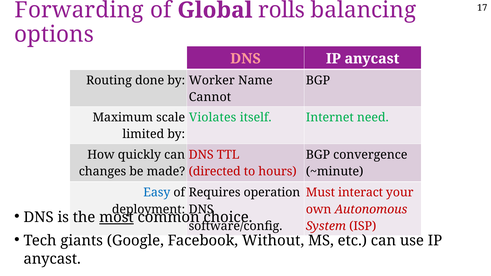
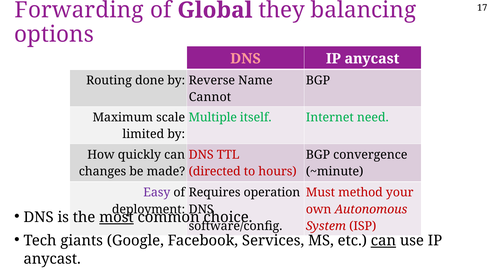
rolls: rolls -> they (282, 10)
Worker: Worker -> Reverse (212, 80)
Violates: Violates -> Multiple (213, 118)
Easy colour: blue -> purple (157, 193)
interact: interact -> method (361, 193)
Without: Without -> Services (273, 241)
can underline: none -> present (383, 241)
